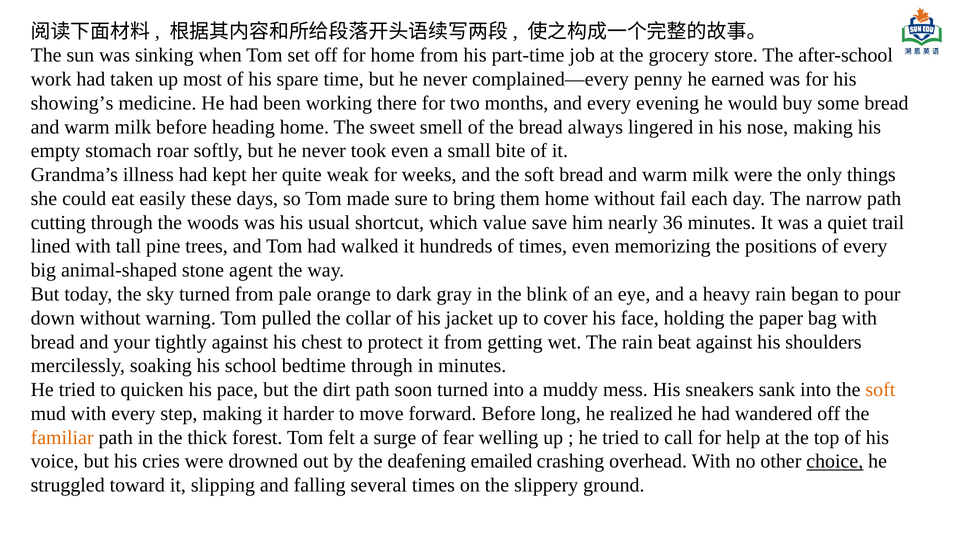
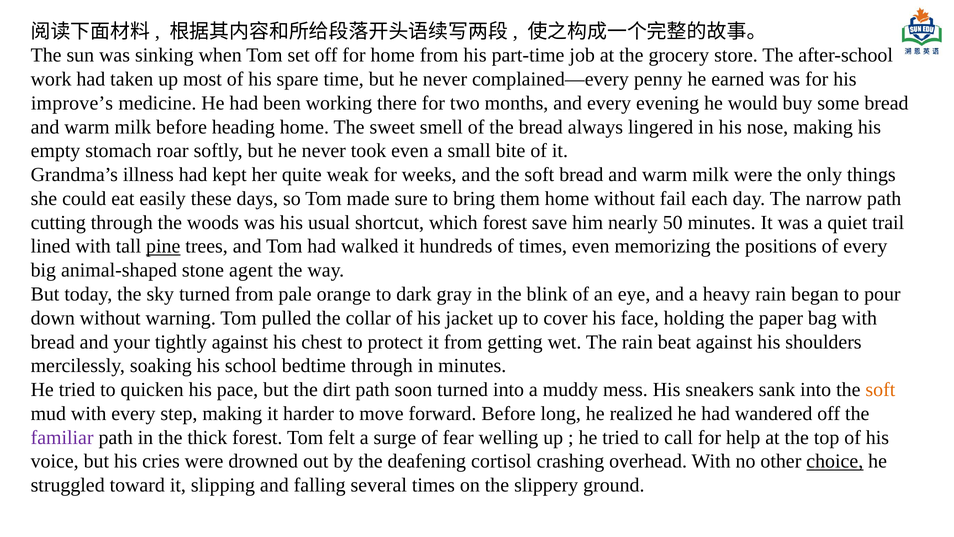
showing’s: showing’s -> improve’s (72, 103)
which value: value -> forest (505, 222)
36: 36 -> 50 (673, 222)
pine underline: none -> present (163, 246)
familiar colour: orange -> purple (62, 437)
emailed: emailed -> cortisol (501, 461)
